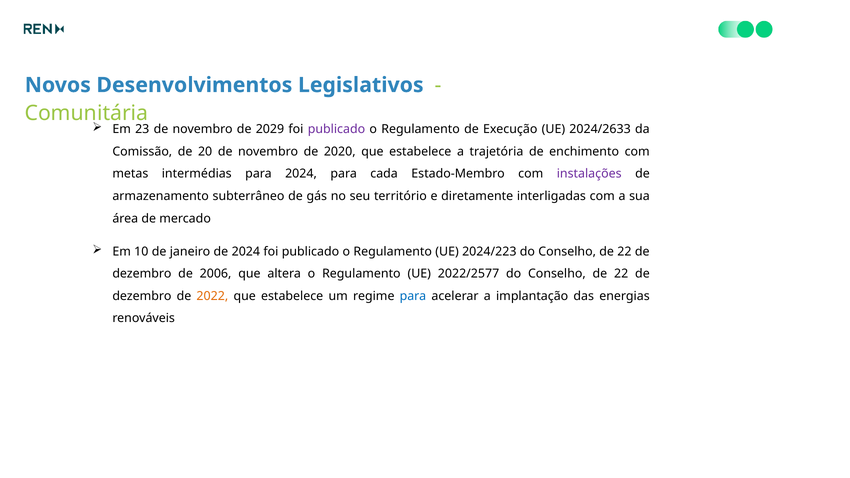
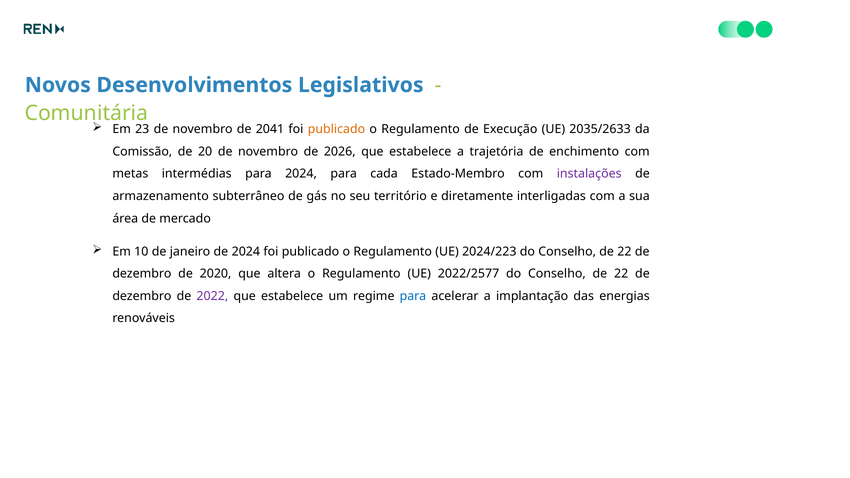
2029: 2029 -> 2041 (270, 129)
publicado colour: purple -> orange (336, 129)
2024/2633: 2024/2633 -> 2035/2633 (600, 129)
2020: 2020 -> 2026 (340, 152)
2006: 2006 -> 2020 (216, 274)
2022 colour: orange -> purple (212, 296)
